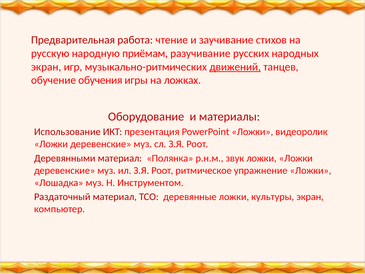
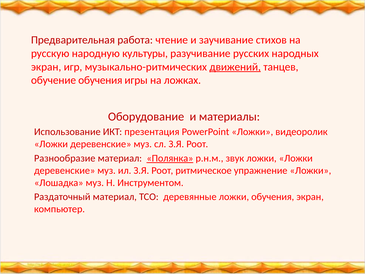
приёмам: приёмам -> культуры (145, 53)
Деревянными: Деревянными -> Разнообразие (65, 158)
Полянка underline: none -> present (170, 158)
ложки культуры: культуры -> обучения (273, 197)
